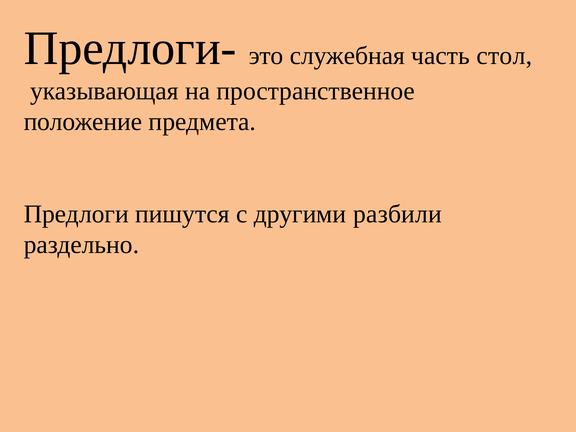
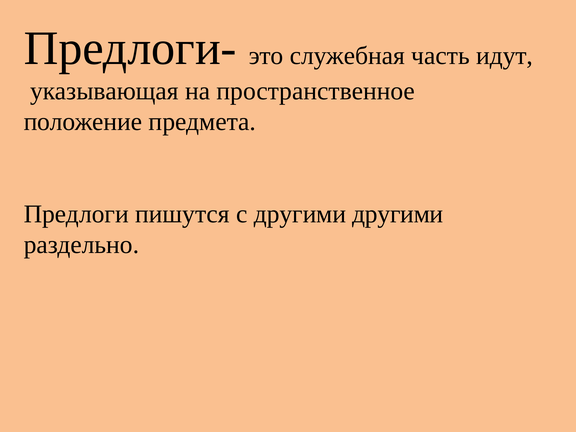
стол: стол -> идут (505, 56)
другими разбили: разбили -> другими (398, 214)
